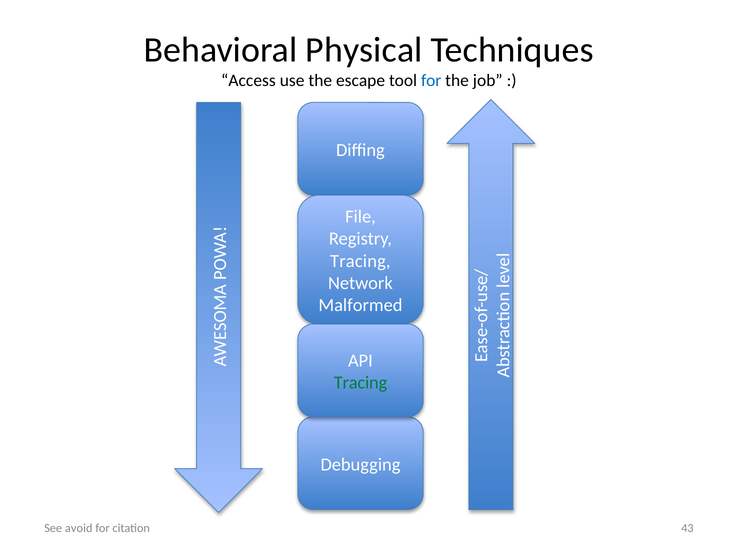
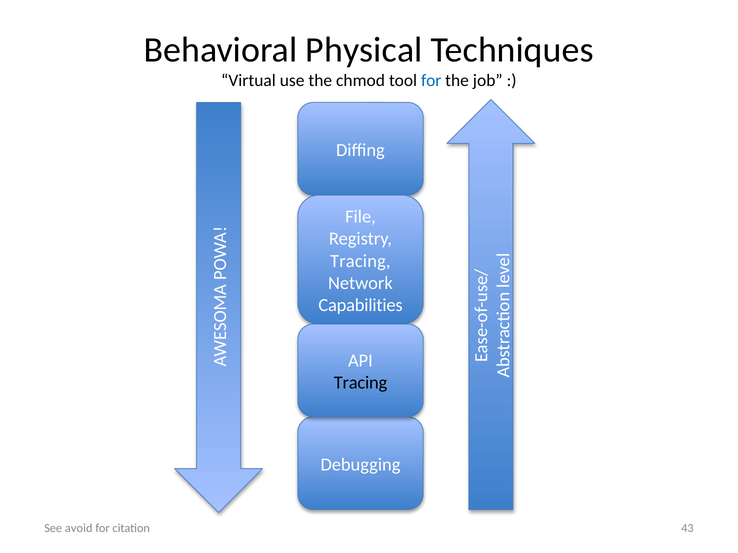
Access: Access -> Virtual (248, 81)
escape: escape -> chmod (361, 81)
Malformed: Malformed -> Capabilities (361, 305)
Tracing colour: green -> black (361, 383)
